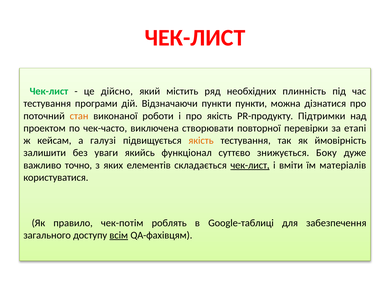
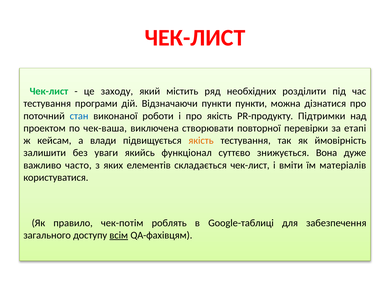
дійсно: дійсно -> заходу (117, 91)
плинність: плинність -> розділити (304, 91)
стан colour: orange -> blue (79, 116)
чек-часто: чек-часто -> чек-ваша (105, 128)
галузі: галузі -> влади (103, 141)
Боку: Боку -> Вона (327, 153)
точно: точно -> часто (78, 165)
чек-лист underline: present -> none (250, 165)
